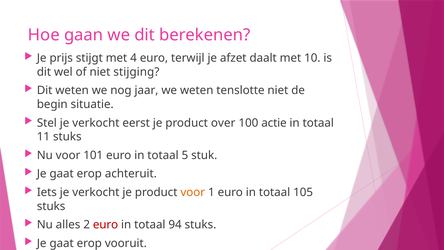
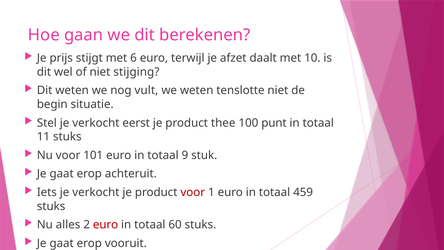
4: 4 -> 6 (134, 58)
jaar: jaar -> vult (146, 90)
over: over -> thee (223, 123)
actie: actie -> punt (274, 123)
5: 5 -> 9 (185, 155)
voor colour: orange -> red (193, 192)
105: 105 -> 459 (303, 192)
94: 94 -> 60 (175, 225)
